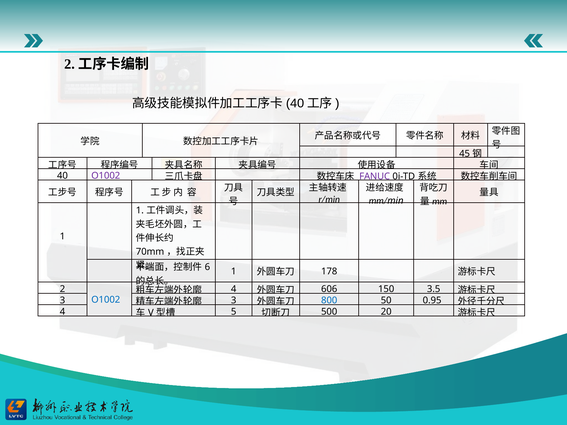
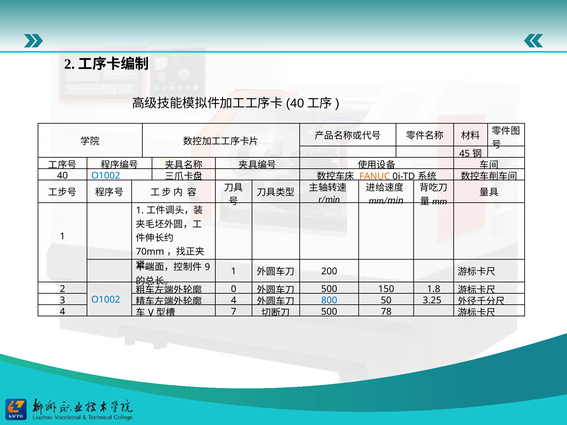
O1002 colour: purple -> blue (106, 176)
FANUC colour: purple -> orange (375, 177)
6: 6 -> 9 (207, 267)
178: 178 -> 200 (329, 271)
4: 4 -> 0 (234, 289)
606: 606 -> 500 (329, 289)
3.5: 3.5 -> 1.8 (434, 289)
3: 3 -> 4 (234, 301)
0.95: 0.95 -> 3.25 (432, 301)
5: 5 -> 7 (234, 312)
20: 20 -> 78 (386, 312)
